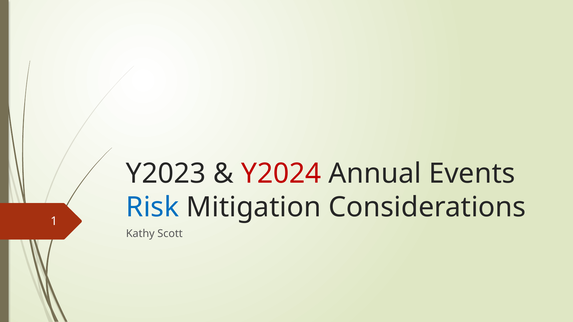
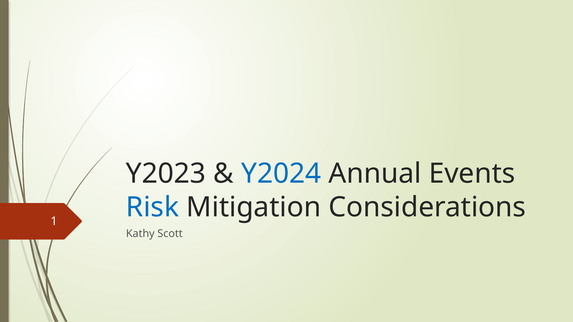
Y2024 colour: red -> blue (281, 174)
